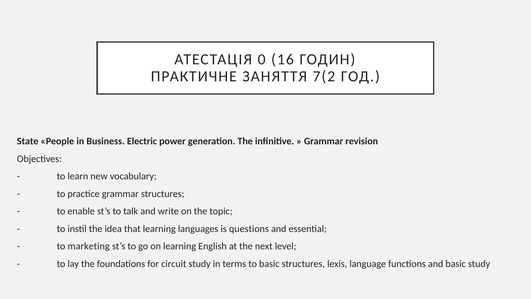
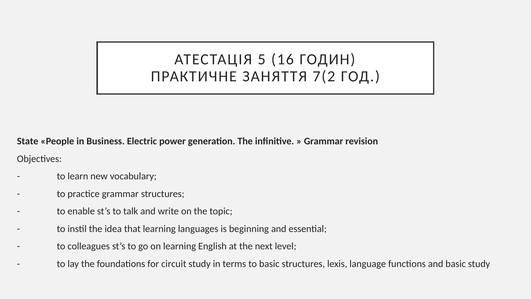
0: 0 -> 5 (262, 59)
questions: questions -> beginning (249, 229)
marketing: marketing -> colleagues (89, 246)
